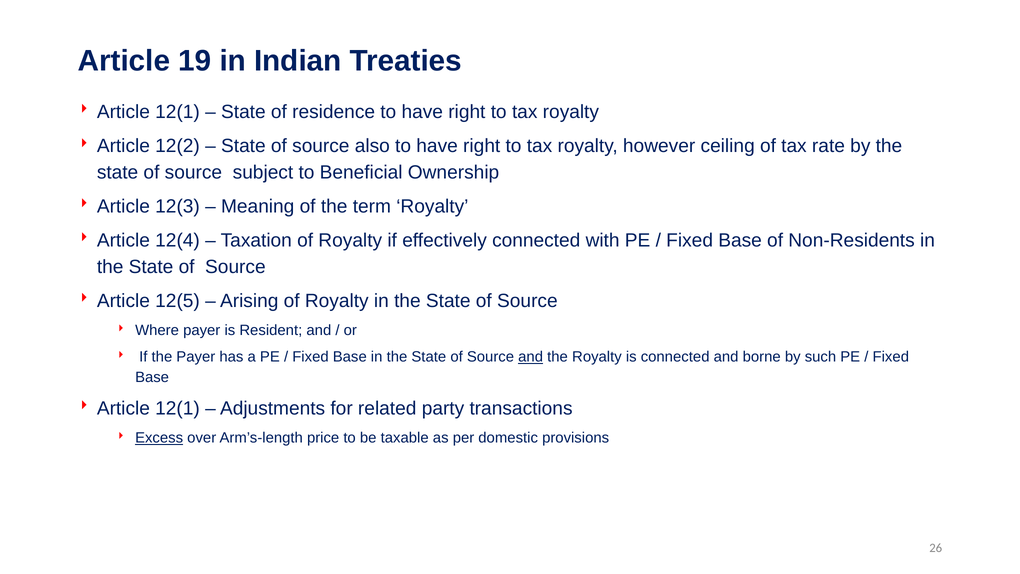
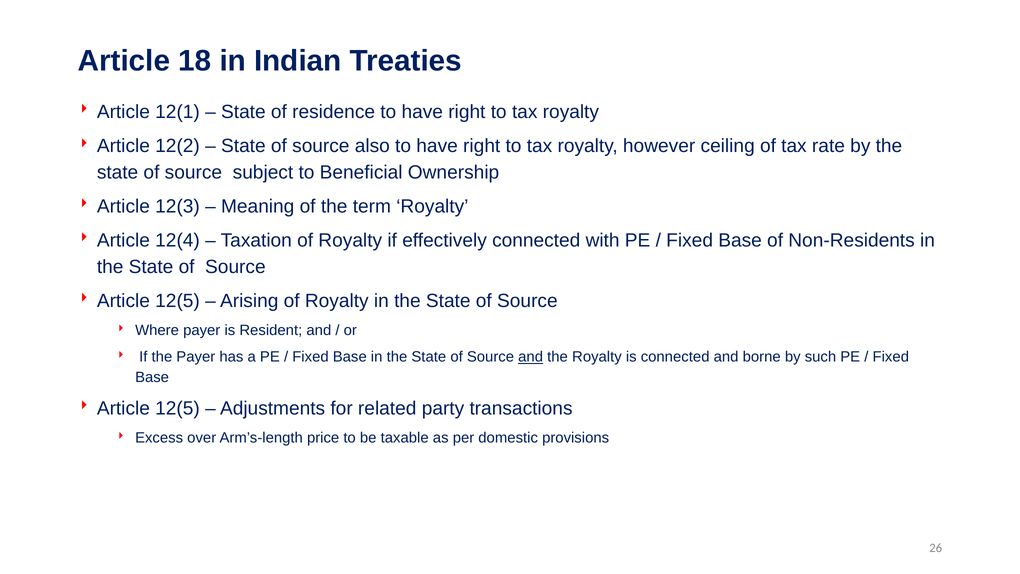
19: 19 -> 18 (195, 61)
12(1: 12(1 -> 12(5 (178, 408)
Excess underline: present -> none (159, 438)
